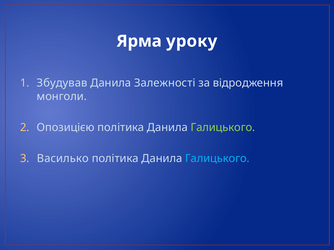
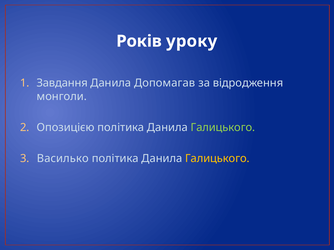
Ярма: Ярма -> Років (139, 41)
Збудував: Збудував -> Завдання (62, 83)
Залежності: Залежності -> Допомагав (165, 83)
Галицького colour: light blue -> yellow (217, 159)
